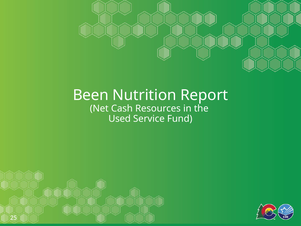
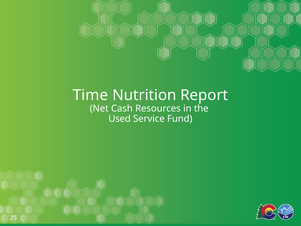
Been: Been -> Time (91, 95)
